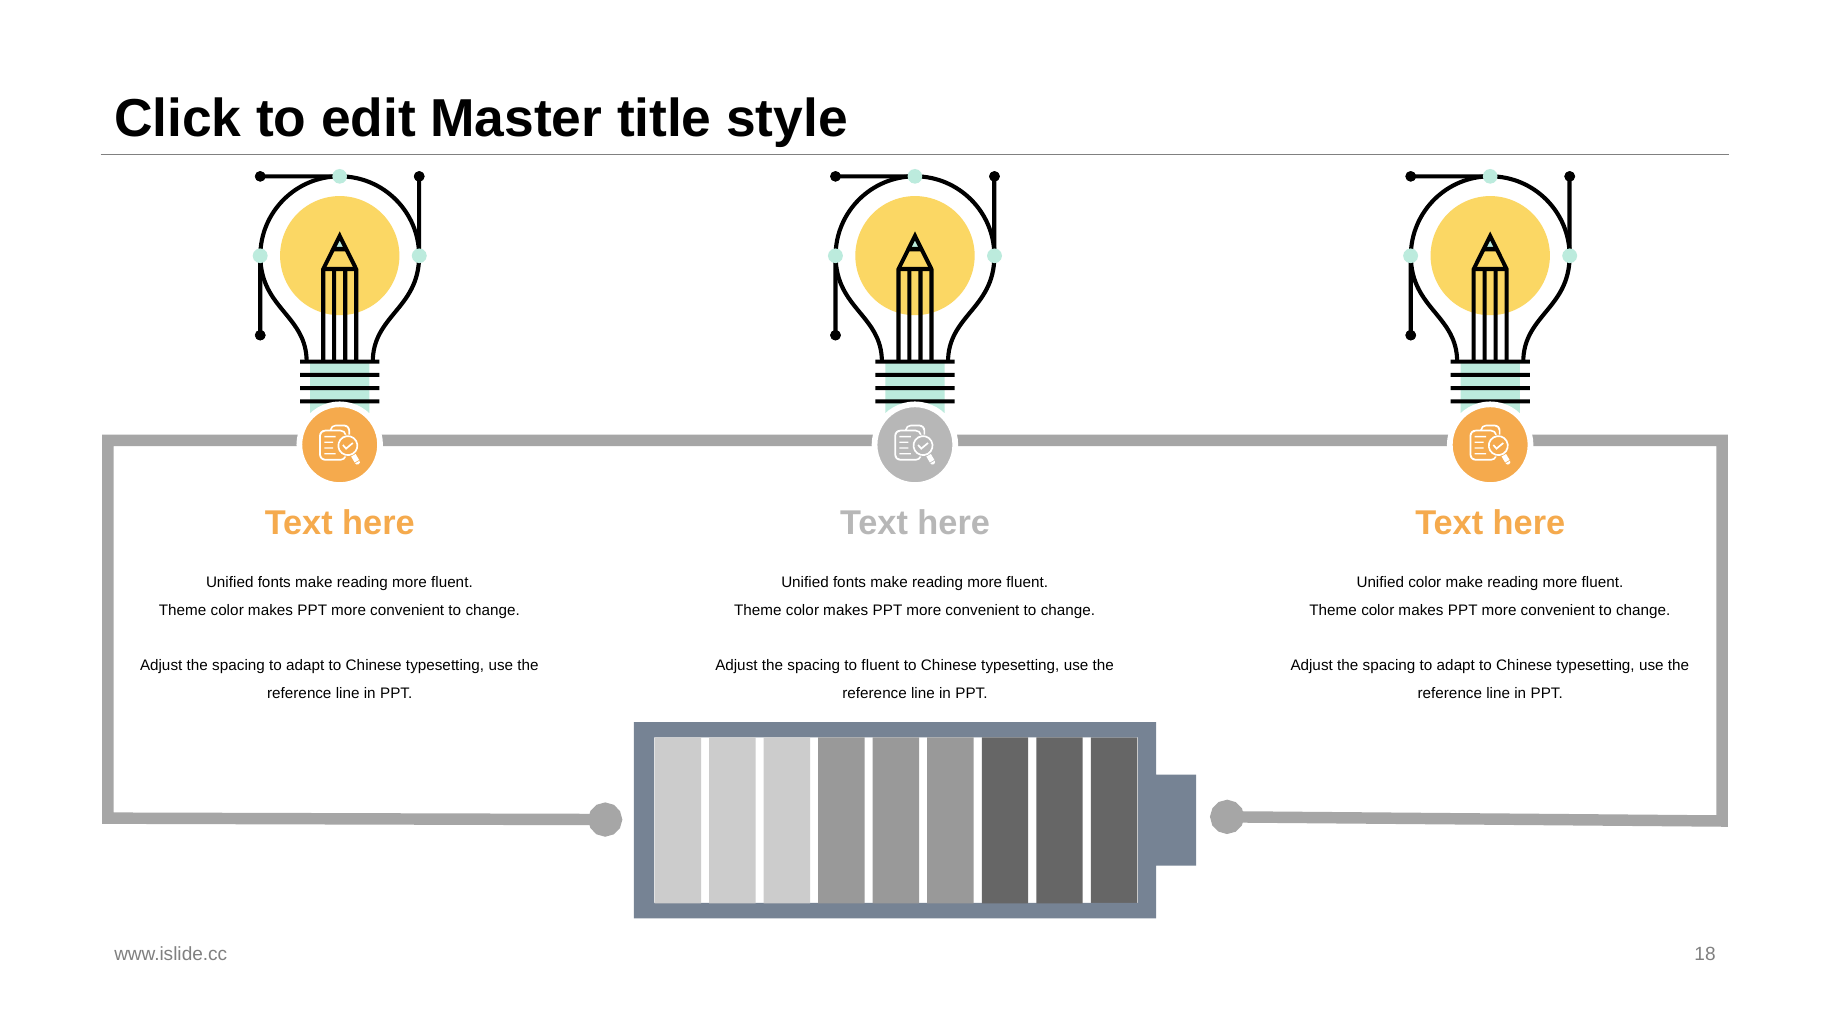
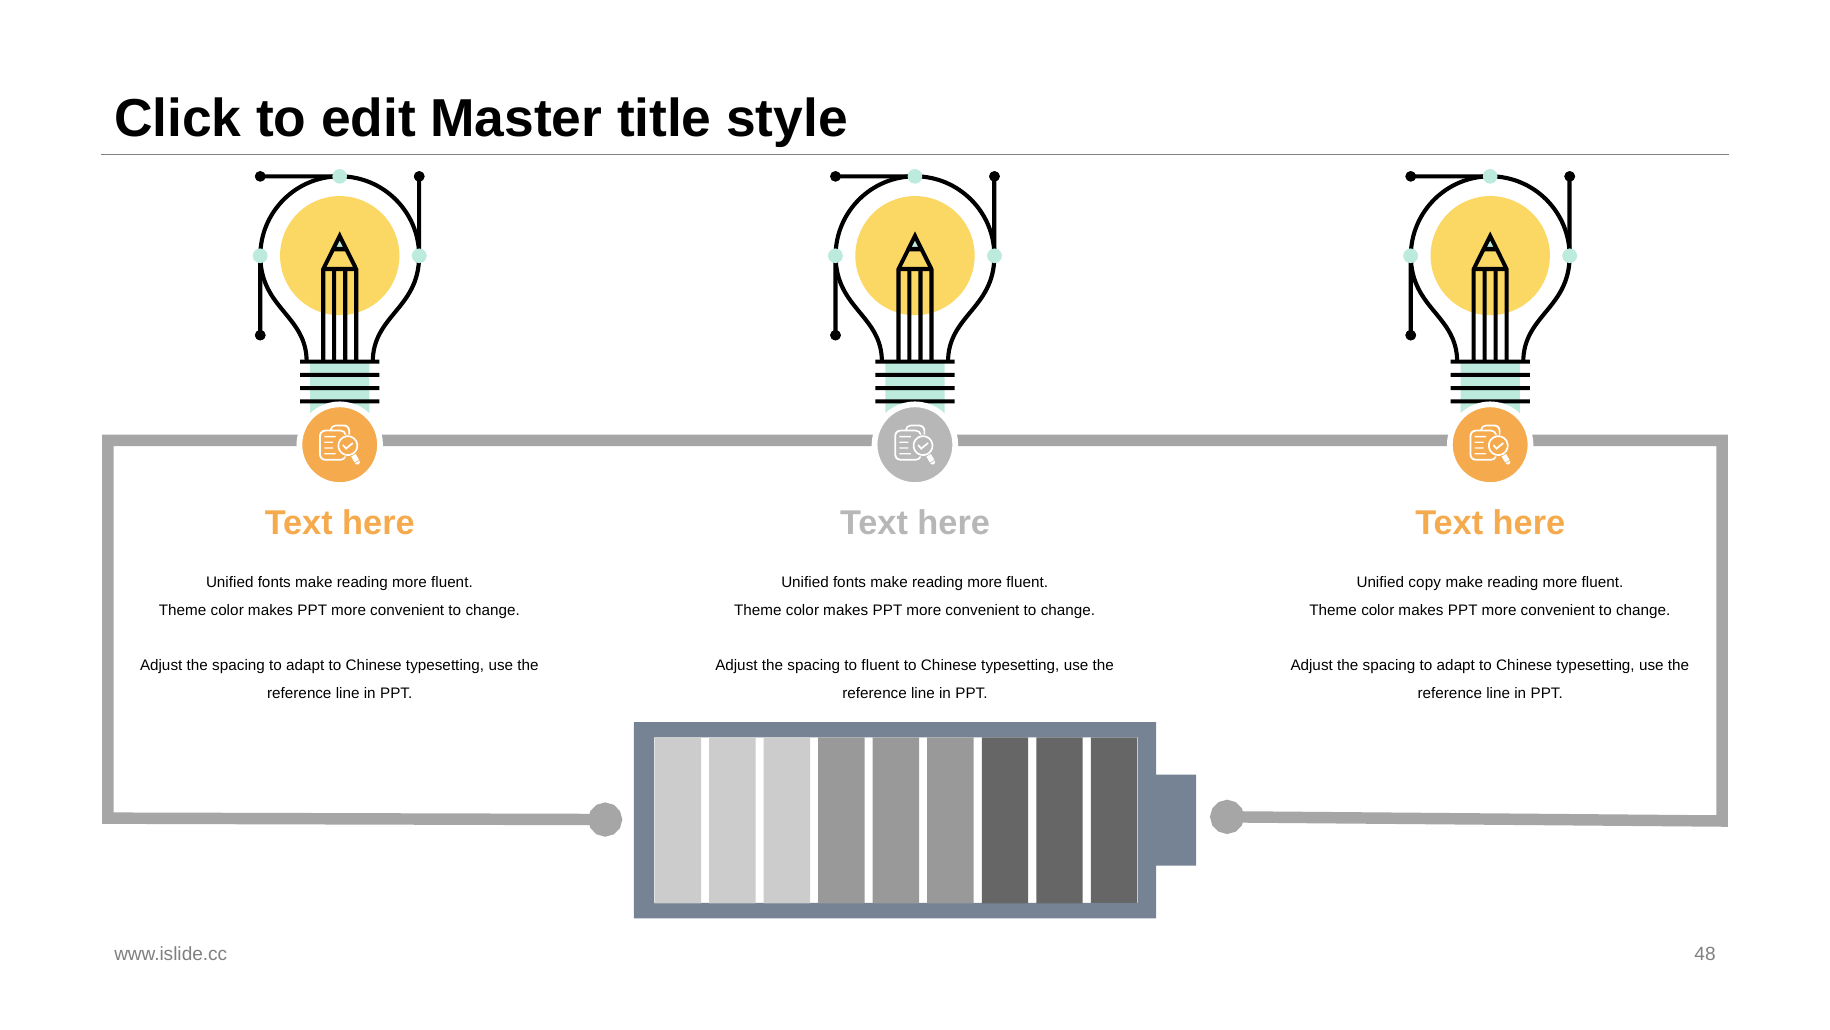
Unified color: color -> copy (1425, 582)
18: 18 -> 48 (1705, 953)
